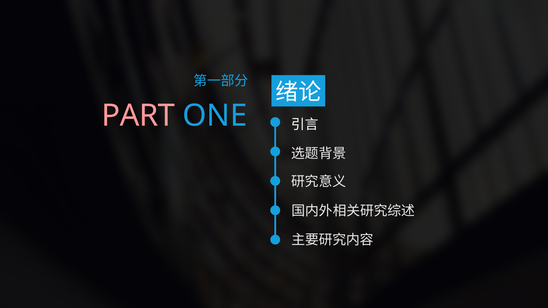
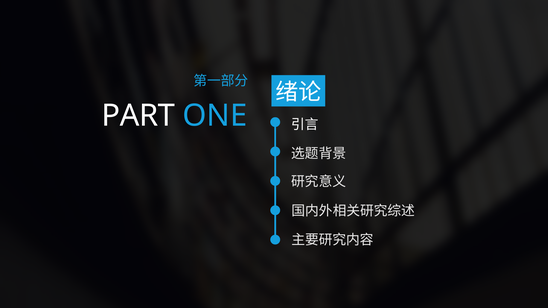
PART colour: pink -> white (138, 116)
